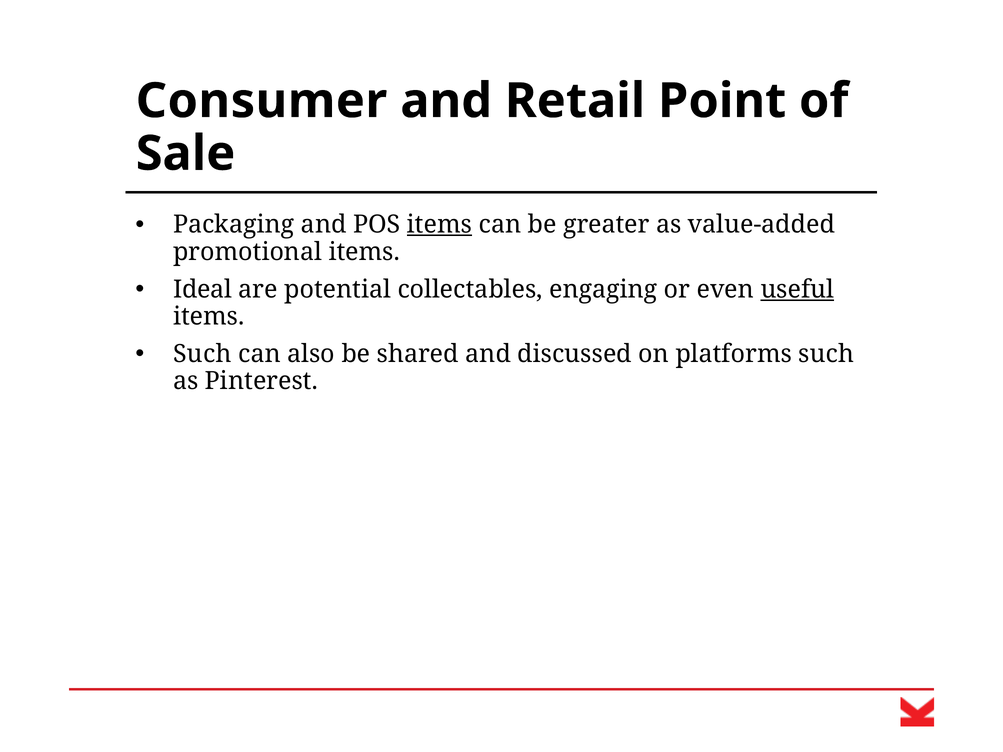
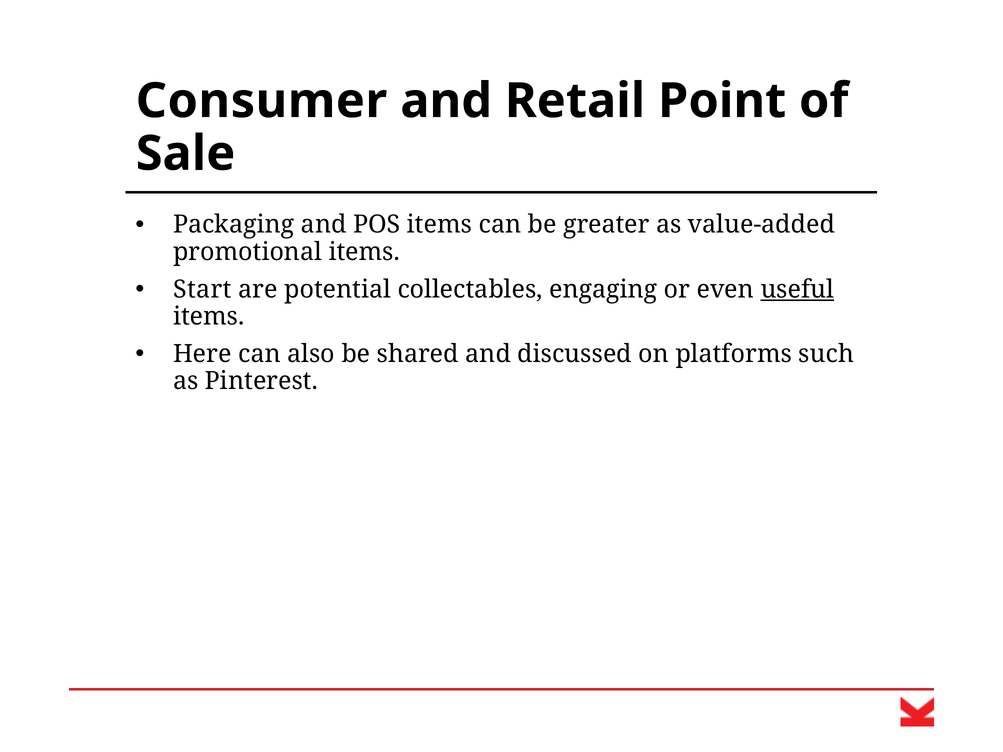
items underline: present -> none (440, 225)
Ideal: Ideal -> Start (202, 289)
Such: Such -> Here (202, 354)
